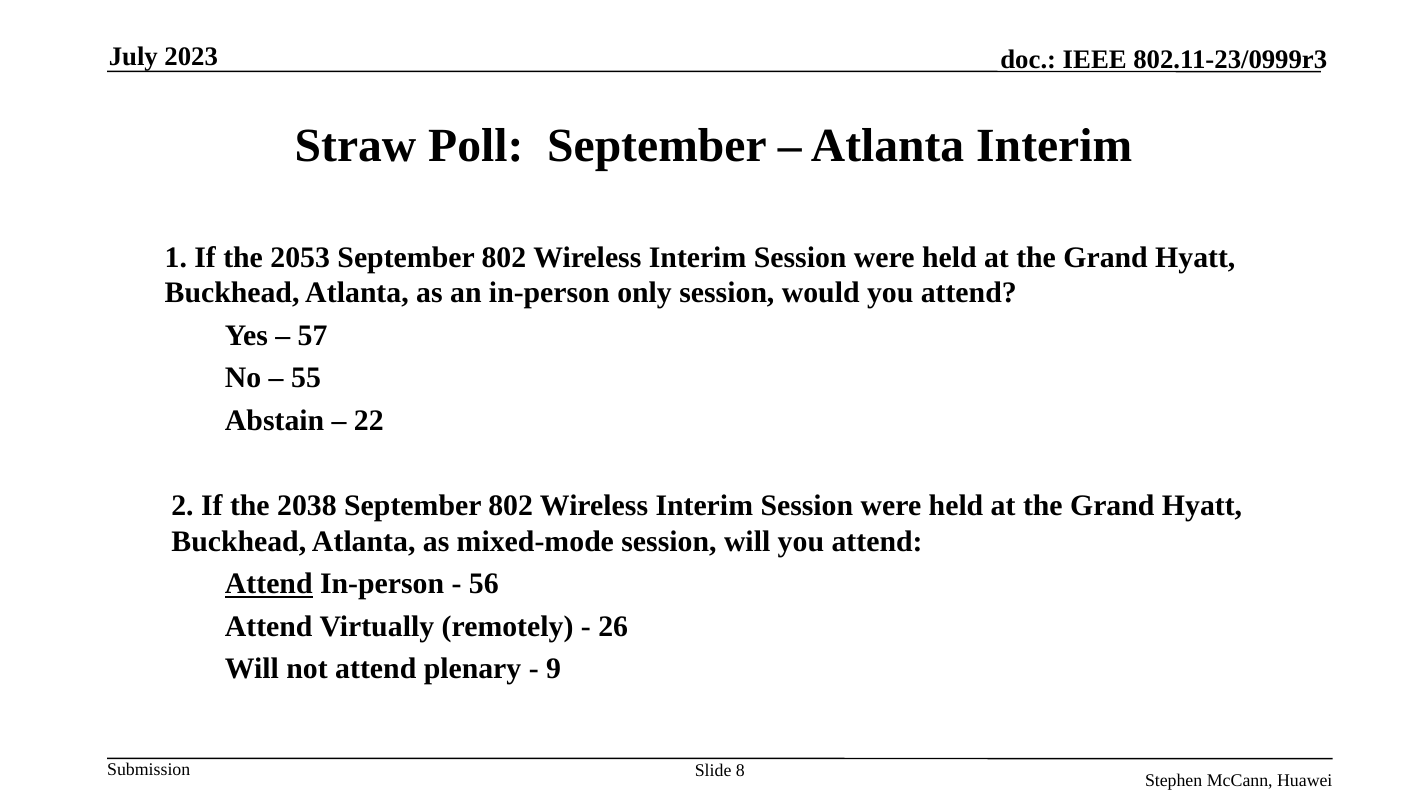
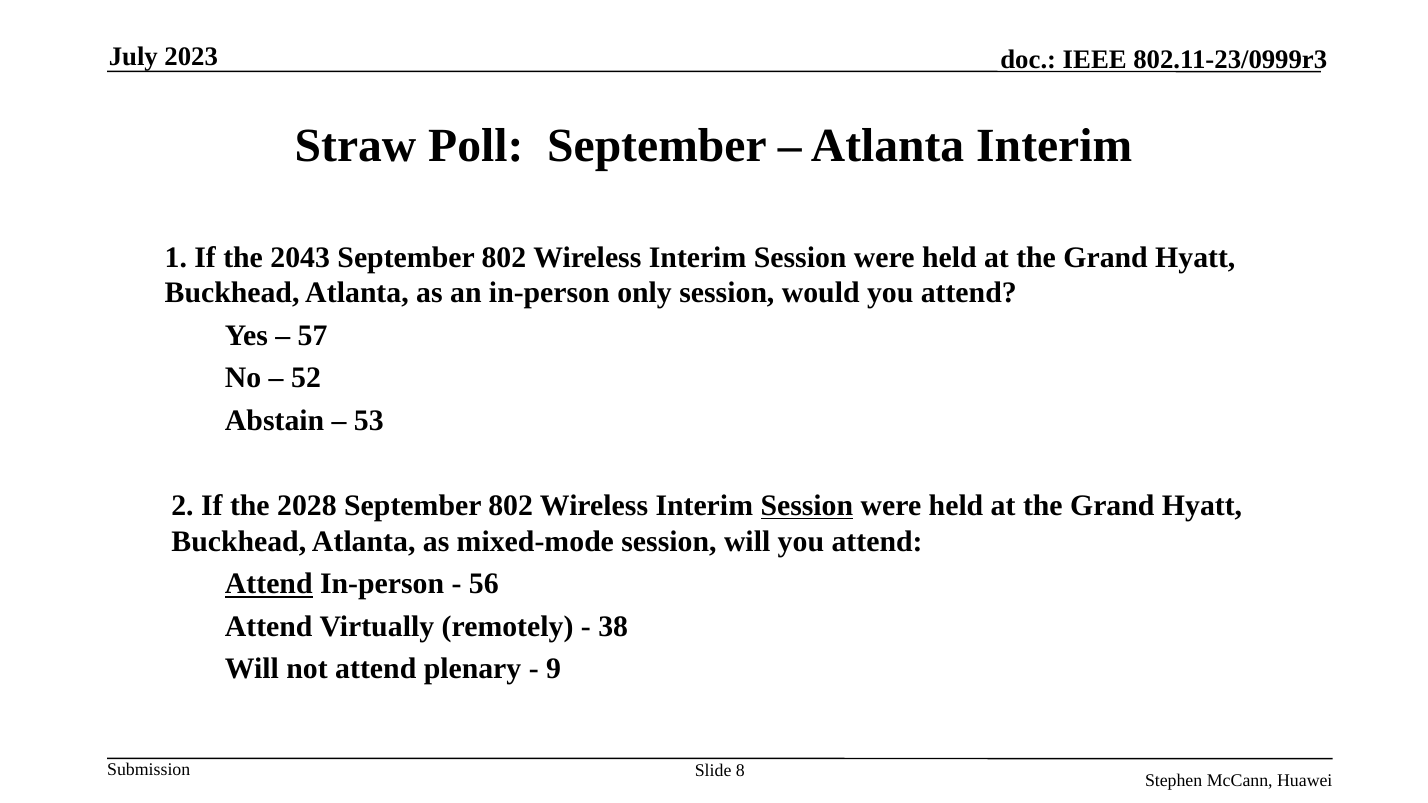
2053: 2053 -> 2043 (300, 257)
55: 55 -> 52 (306, 378)
22: 22 -> 53 (369, 420)
2038: 2038 -> 2028 (307, 506)
Session underline: none -> present (807, 506)
26: 26 -> 38 (613, 626)
